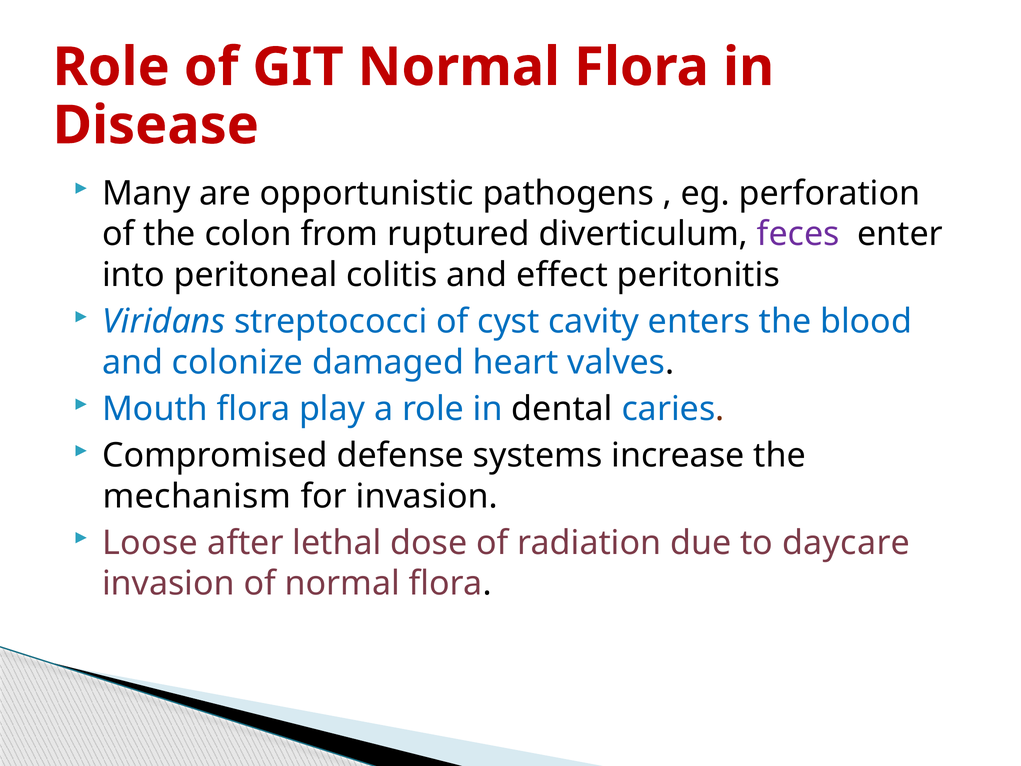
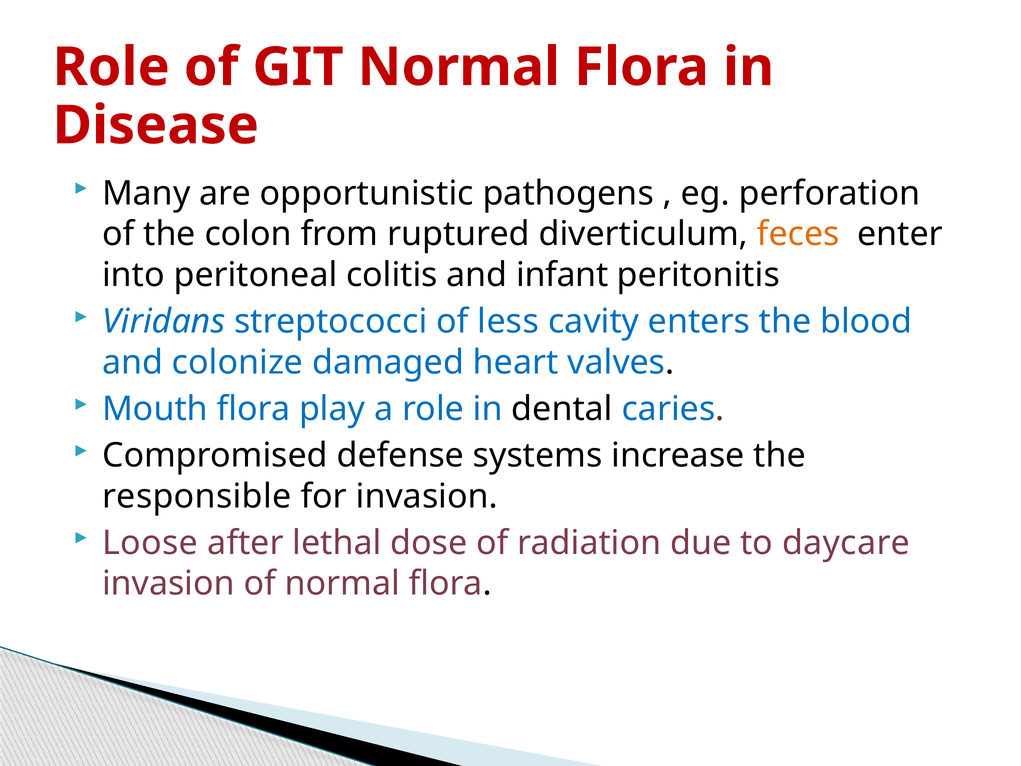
feces colour: purple -> orange (798, 234)
effect: effect -> infant (562, 275)
cyst: cyst -> less (508, 321)
mechanism: mechanism -> responsible (197, 496)
